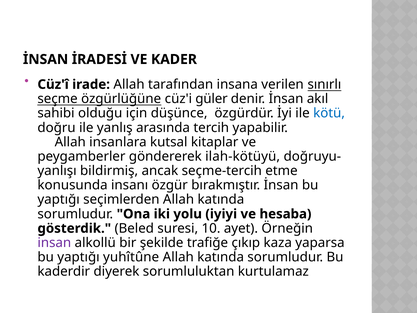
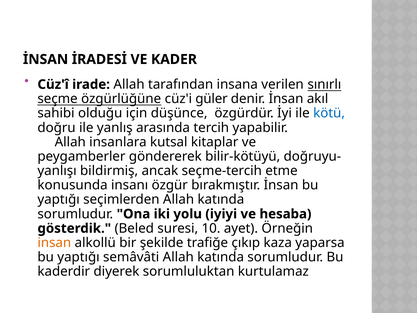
ilah-kötüyü: ilah-kötüyü -> bilir-kötüyü (243, 156)
insan colour: purple -> orange (54, 243)
yuhîtûne: yuhîtûne -> semâvâti (131, 257)
